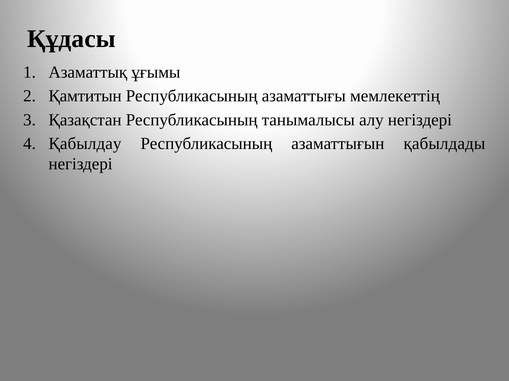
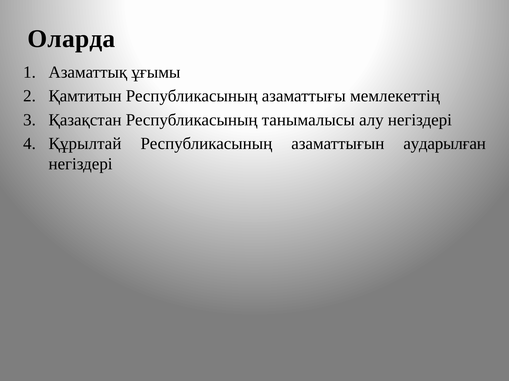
Құдасы: Құдасы -> Оларда (71, 39)
Қабылдау: Қабылдау -> Құрылтай (85, 144)
қабылдады: қабылдады -> аударылған (445, 144)
